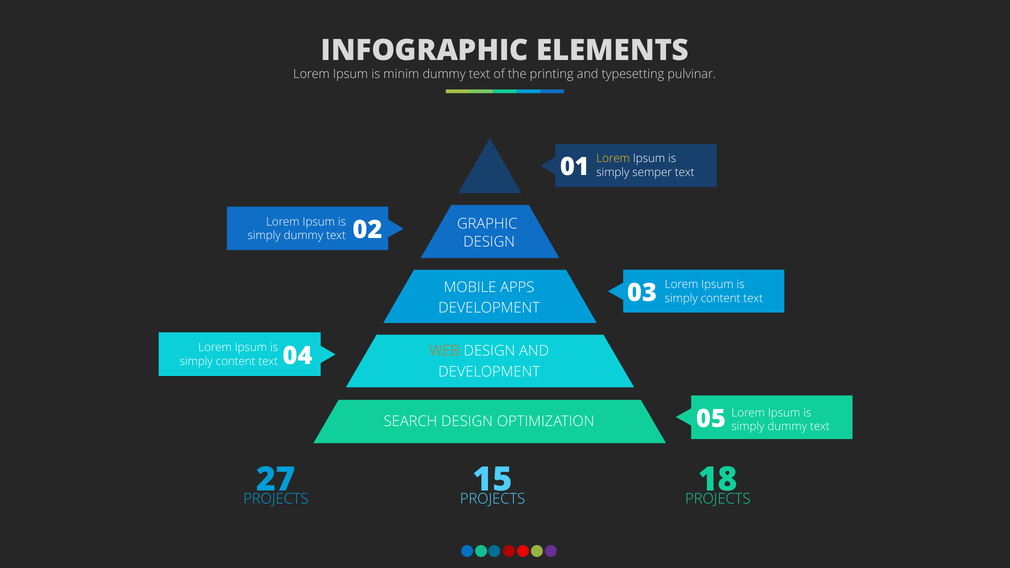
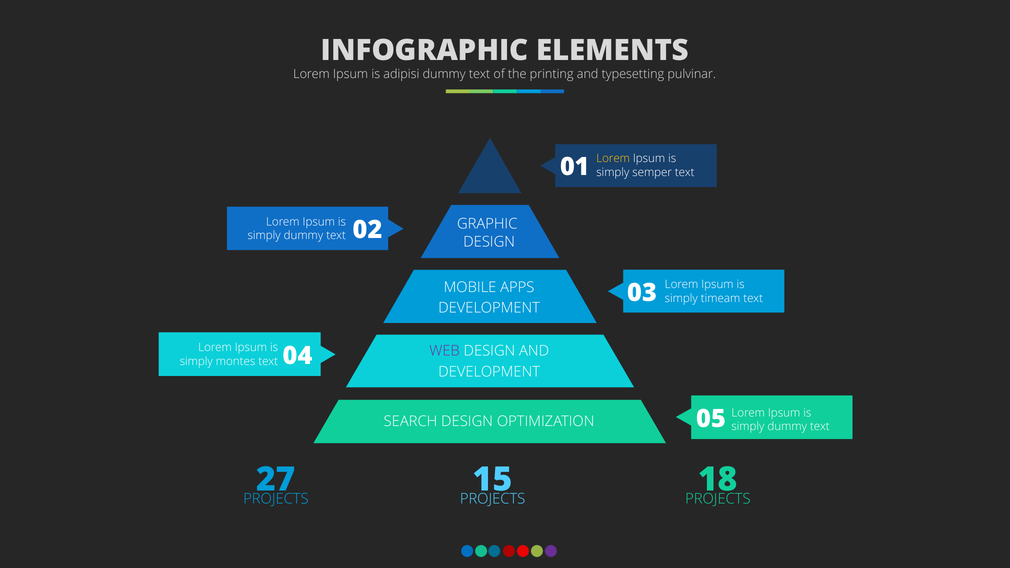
minim: minim -> adipisi (401, 74)
content: content -> timeam (721, 299)
WEB colour: orange -> purple (444, 351)
content: content -> montes (236, 362)
